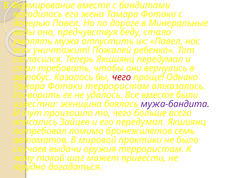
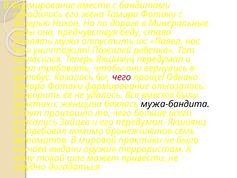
дочерью Павел: Павел -> Нихон (67, 23)
Фотаки террористам: террористам -> формирование (117, 86)
известна: известна -> практики (36, 104)
мужа-бандита colour: purple -> black (175, 104)
